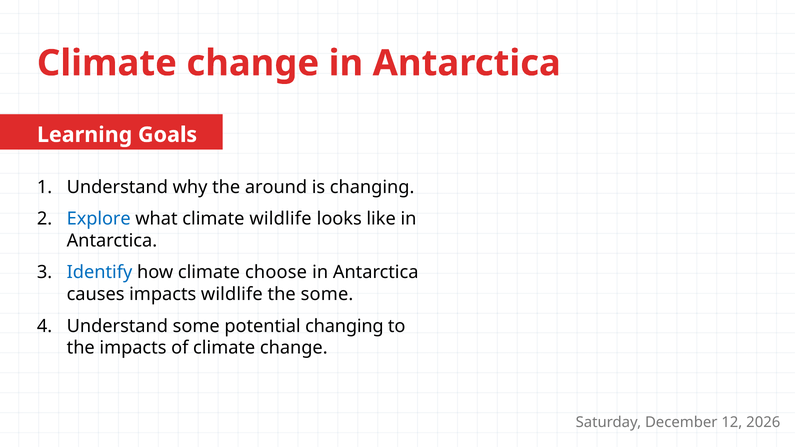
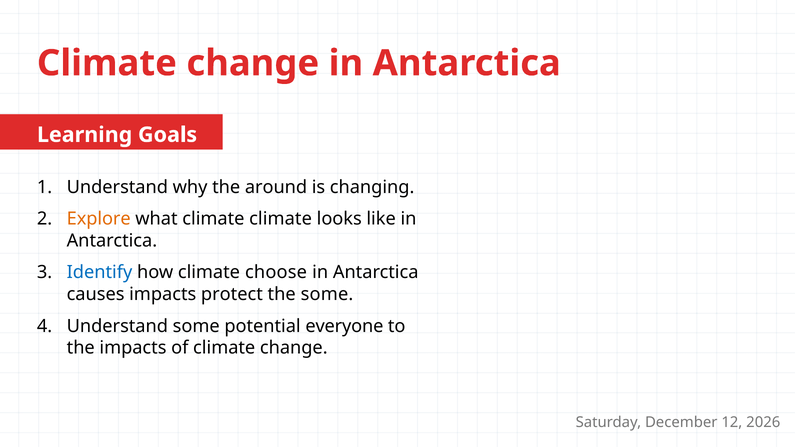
Explore colour: blue -> orange (99, 219)
climate wildlife: wildlife -> climate (281, 219)
impacts wildlife: wildlife -> protect (232, 294)
potential changing: changing -> everyone (344, 326)
